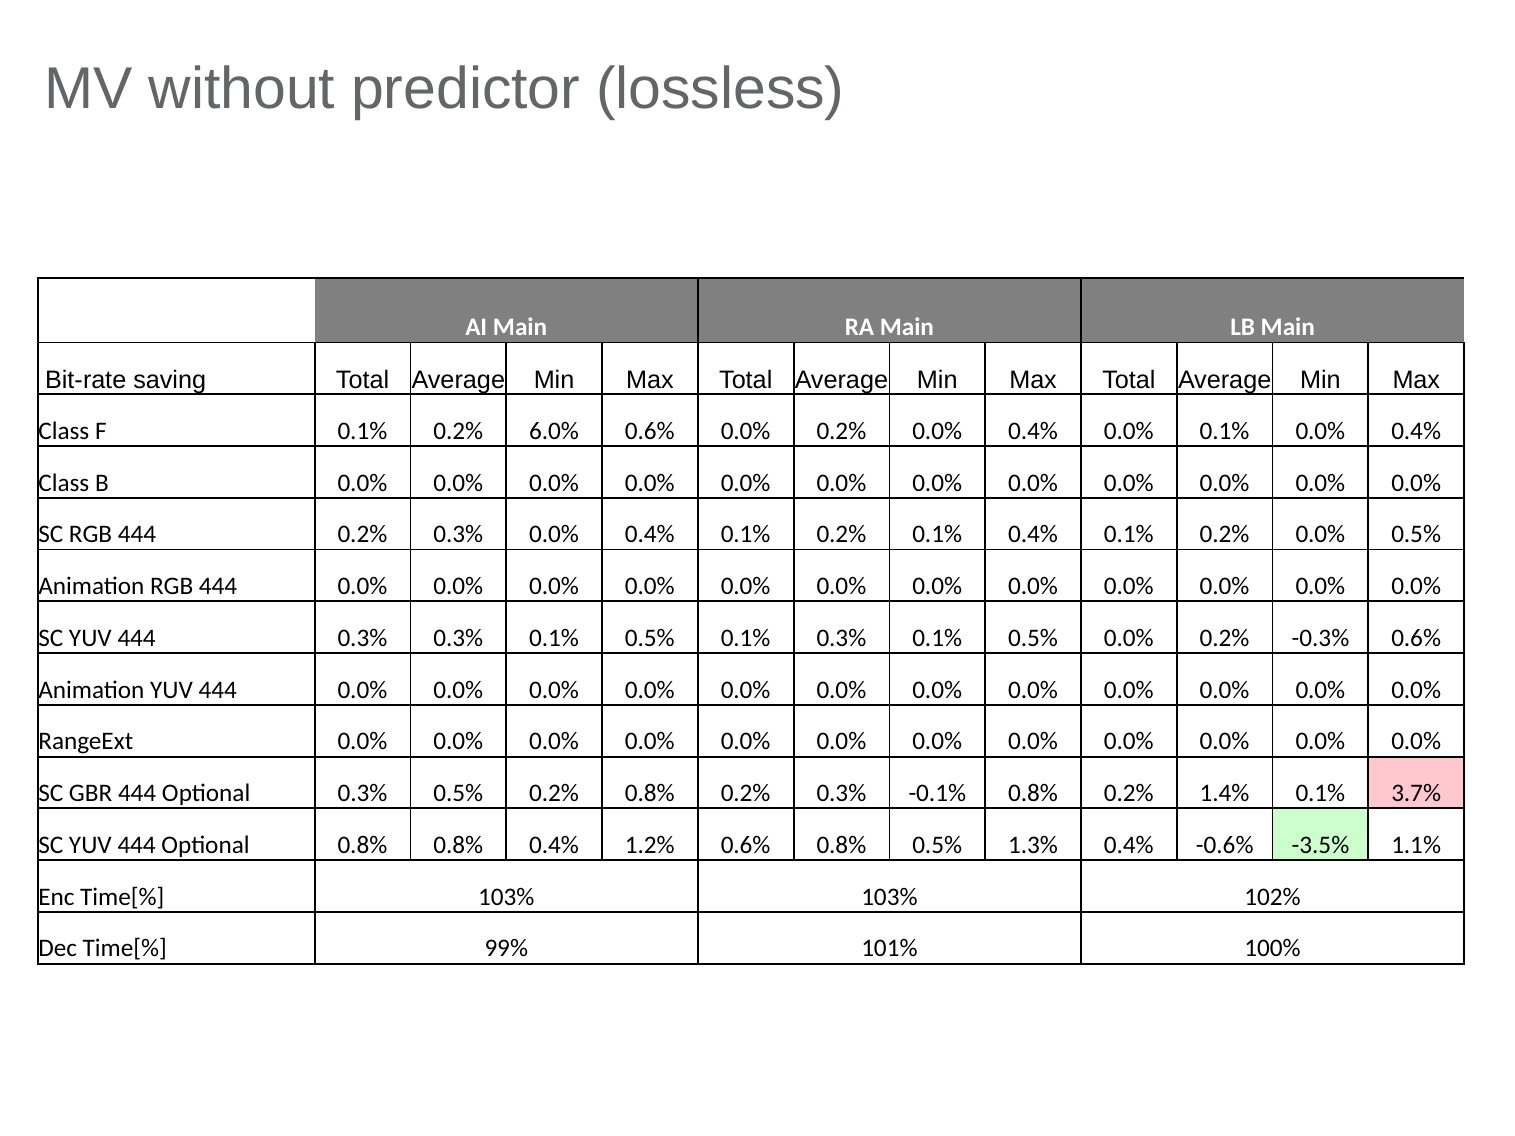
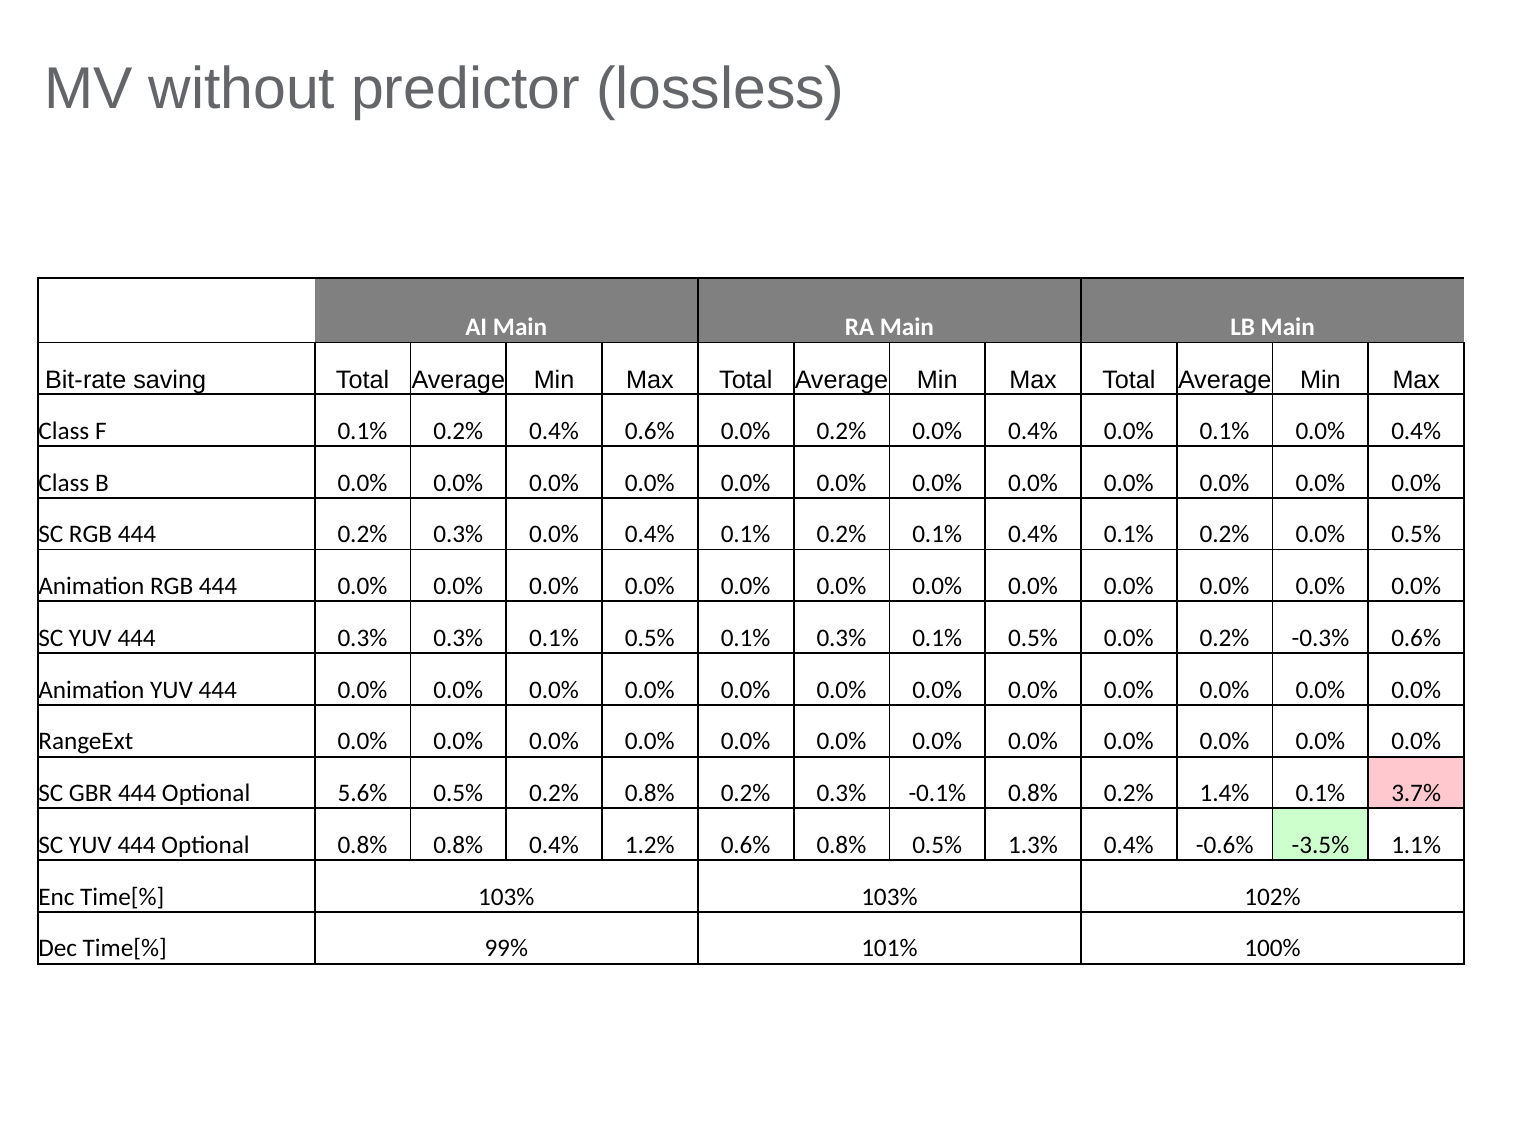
0.2% 6.0%: 6.0% -> 0.4% (554, 431)
Optional 0.3%: 0.3% -> 5.6% (362, 793)
